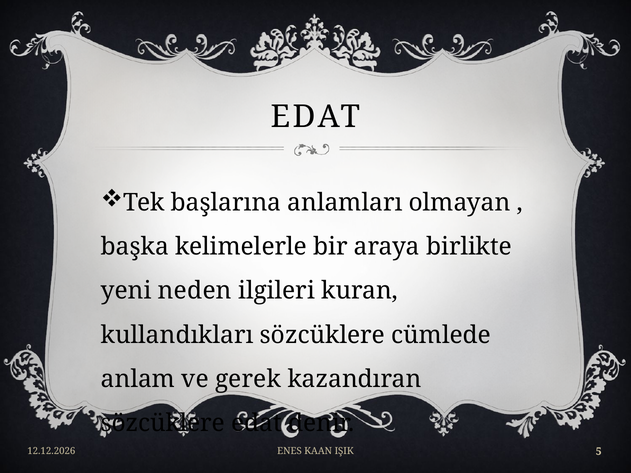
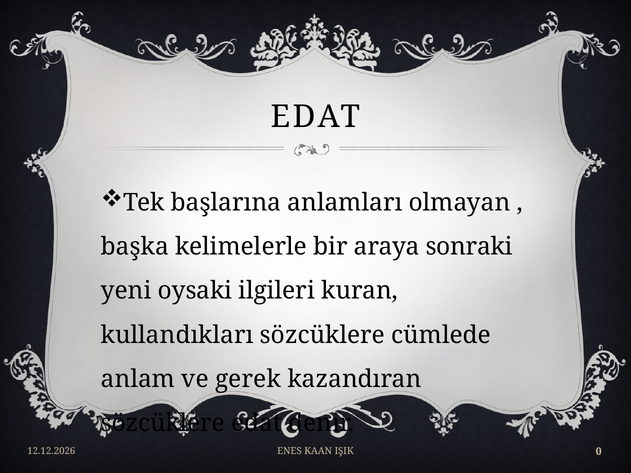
birlikte: birlikte -> sonraki (469, 247)
neden: neden -> oysaki (195, 291)
5: 5 -> 0 (599, 452)
